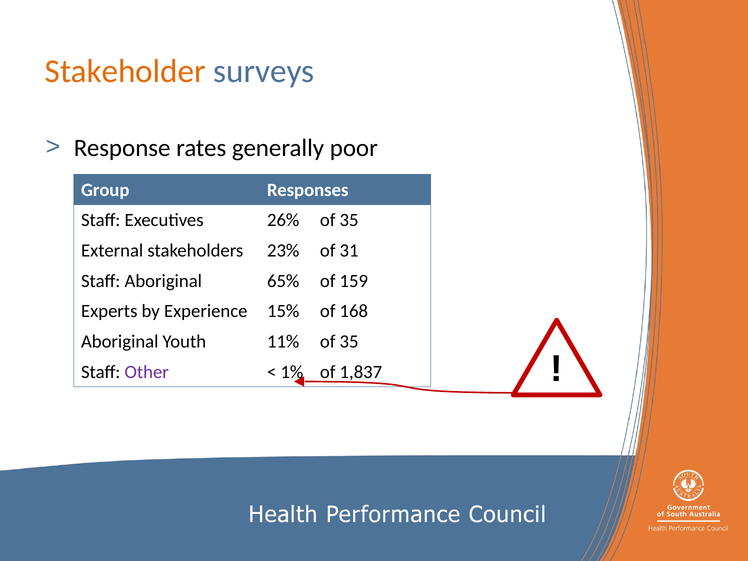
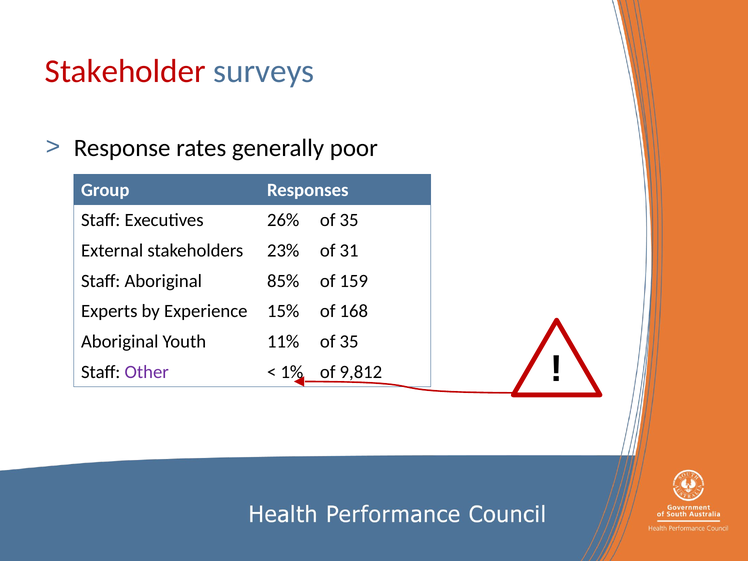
Stakeholder colour: orange -> red (125, 72)
65%: 65% -> 85% (283, 281)
1,837: 1,837 -> 9,812 (361, 372)
